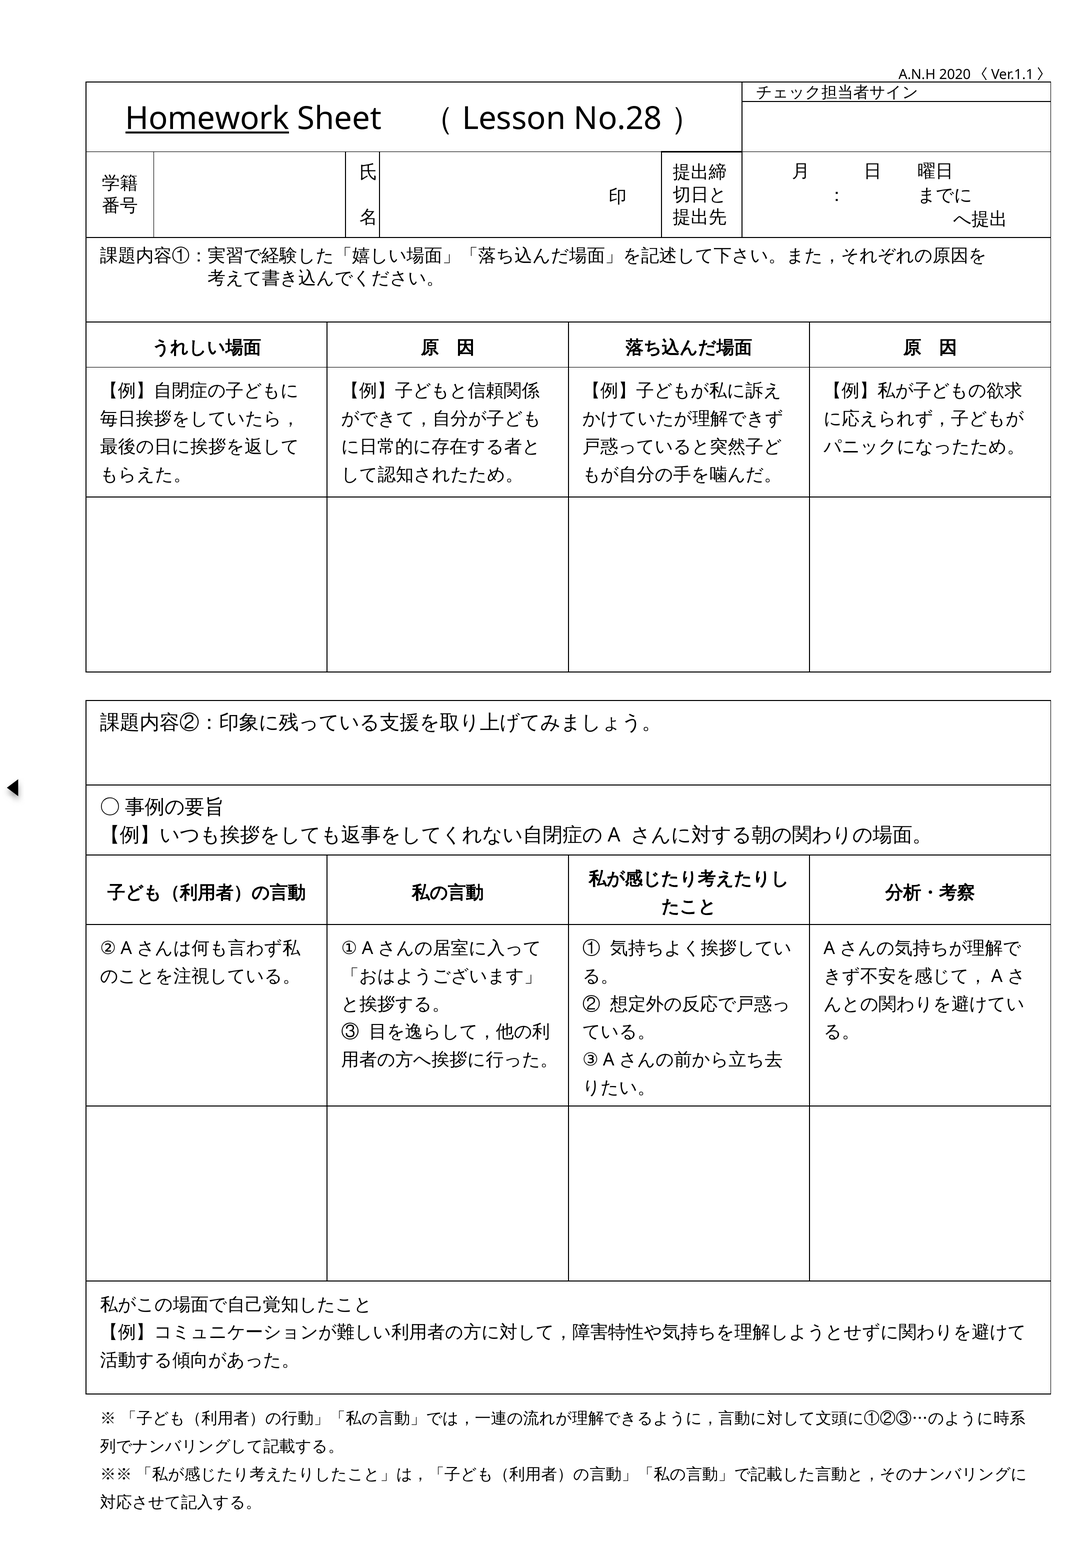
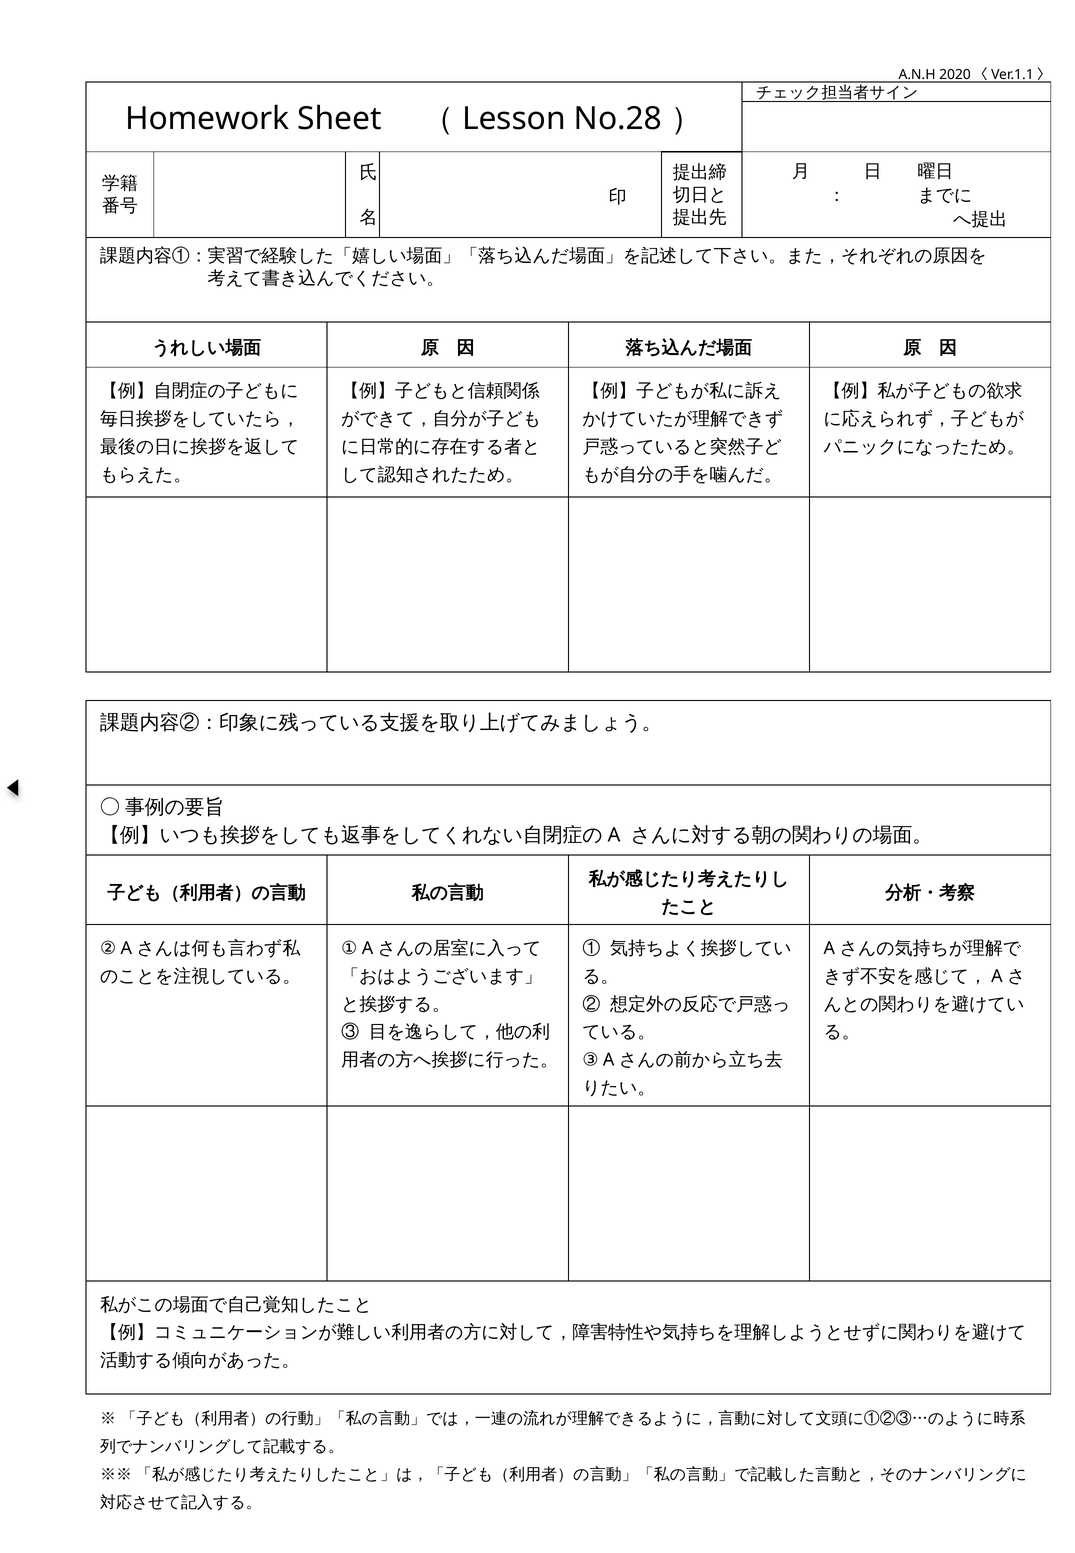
Homework underline: present -> none (207, 119)
